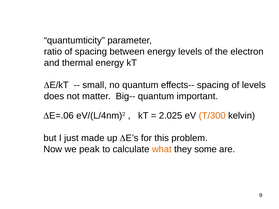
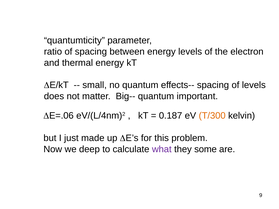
2.025: 2.025 -> 0.187 (171, 116)
peak: peak -> deep (89, 149)
what colour: orange -> purple (162, 149)
